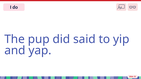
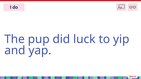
said: said -> luck (84, 39)
